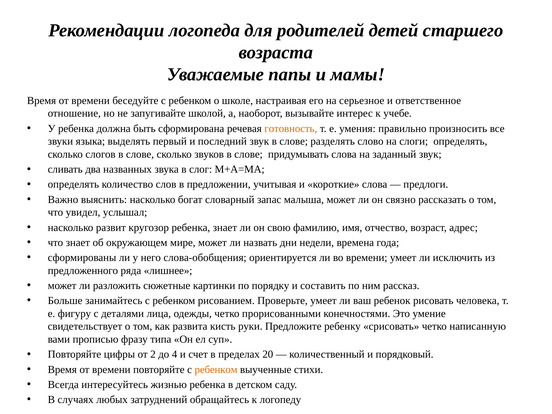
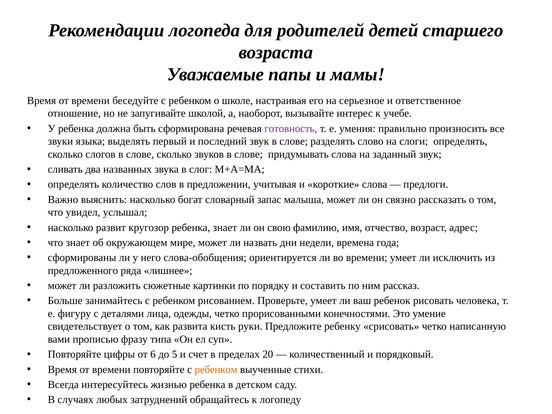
готовность colour: orange -> purple (291, 129)
2: 2 -> 6 (153, 354)
4: 4 -> 5 (175, 354)
